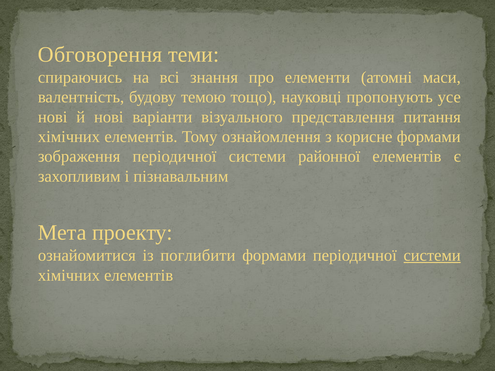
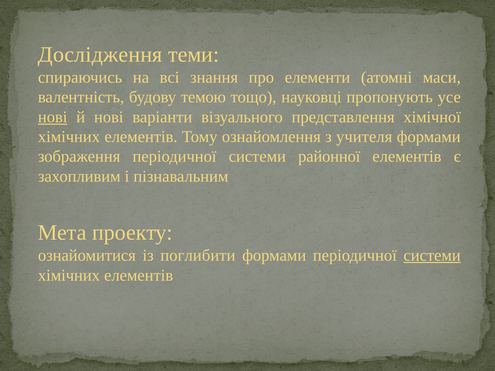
Обговорення: Обговорення -> Дослідження (100, 55)
нові underline: none -> present (53, 117)
питання: питання -> хімічної (432, 117)
корисне: корисне -> учителя (364, 137)
